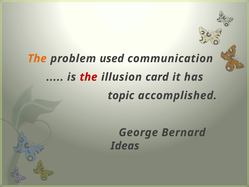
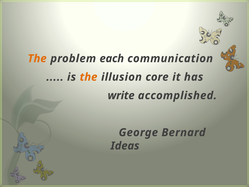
used: used -> each (112, 58)
the colour: red -> orange (89, 77)
card: card -> core (157, 77)
topic: topic -> write (121, 95)
